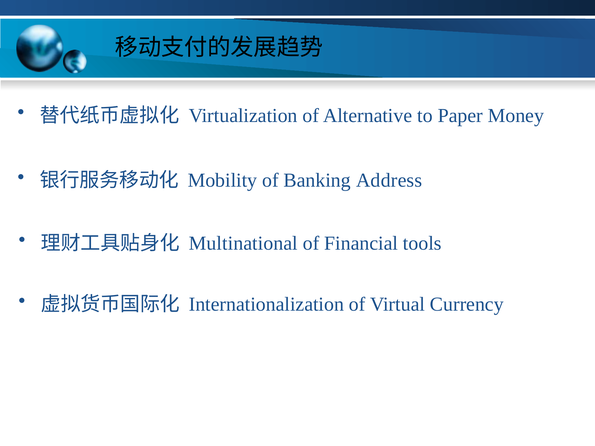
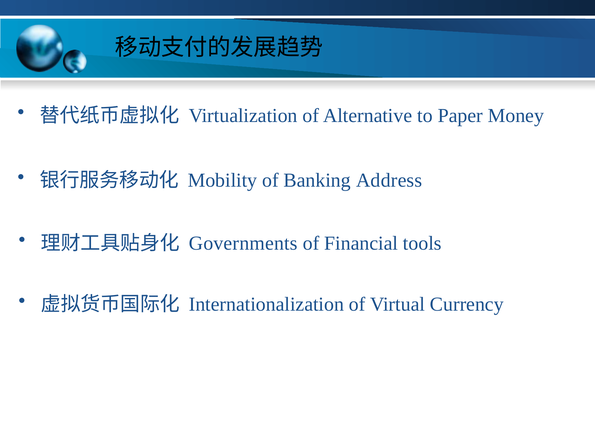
Multinational: Multinational -> Governments (243, 243)
